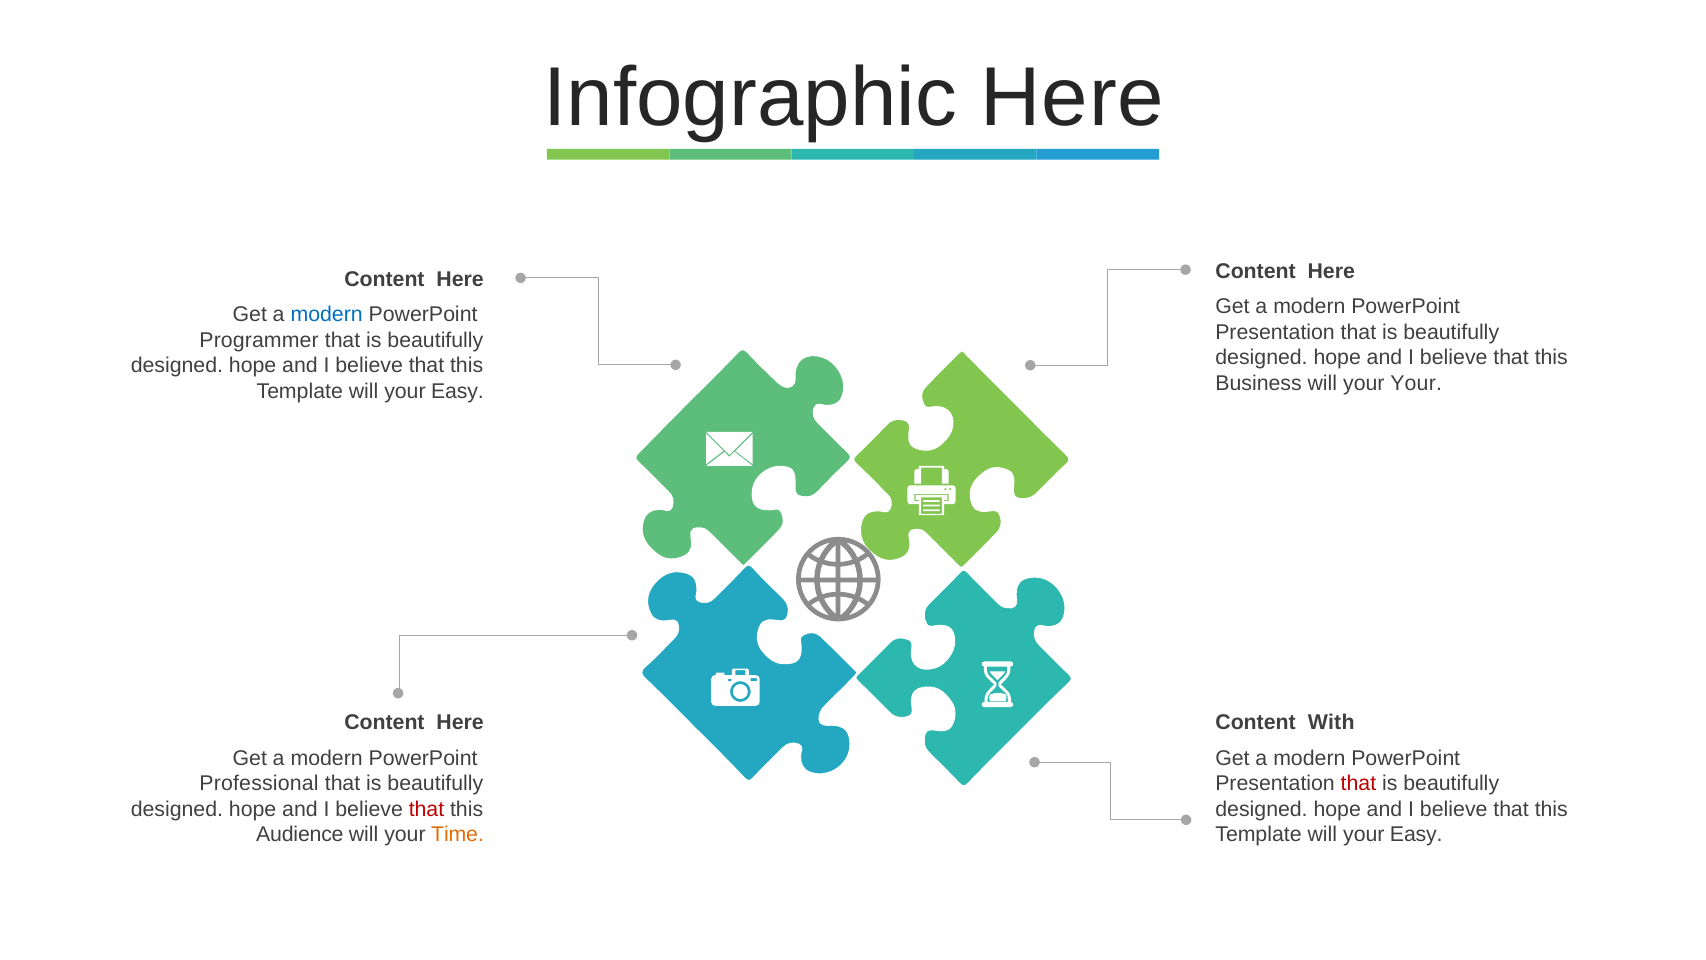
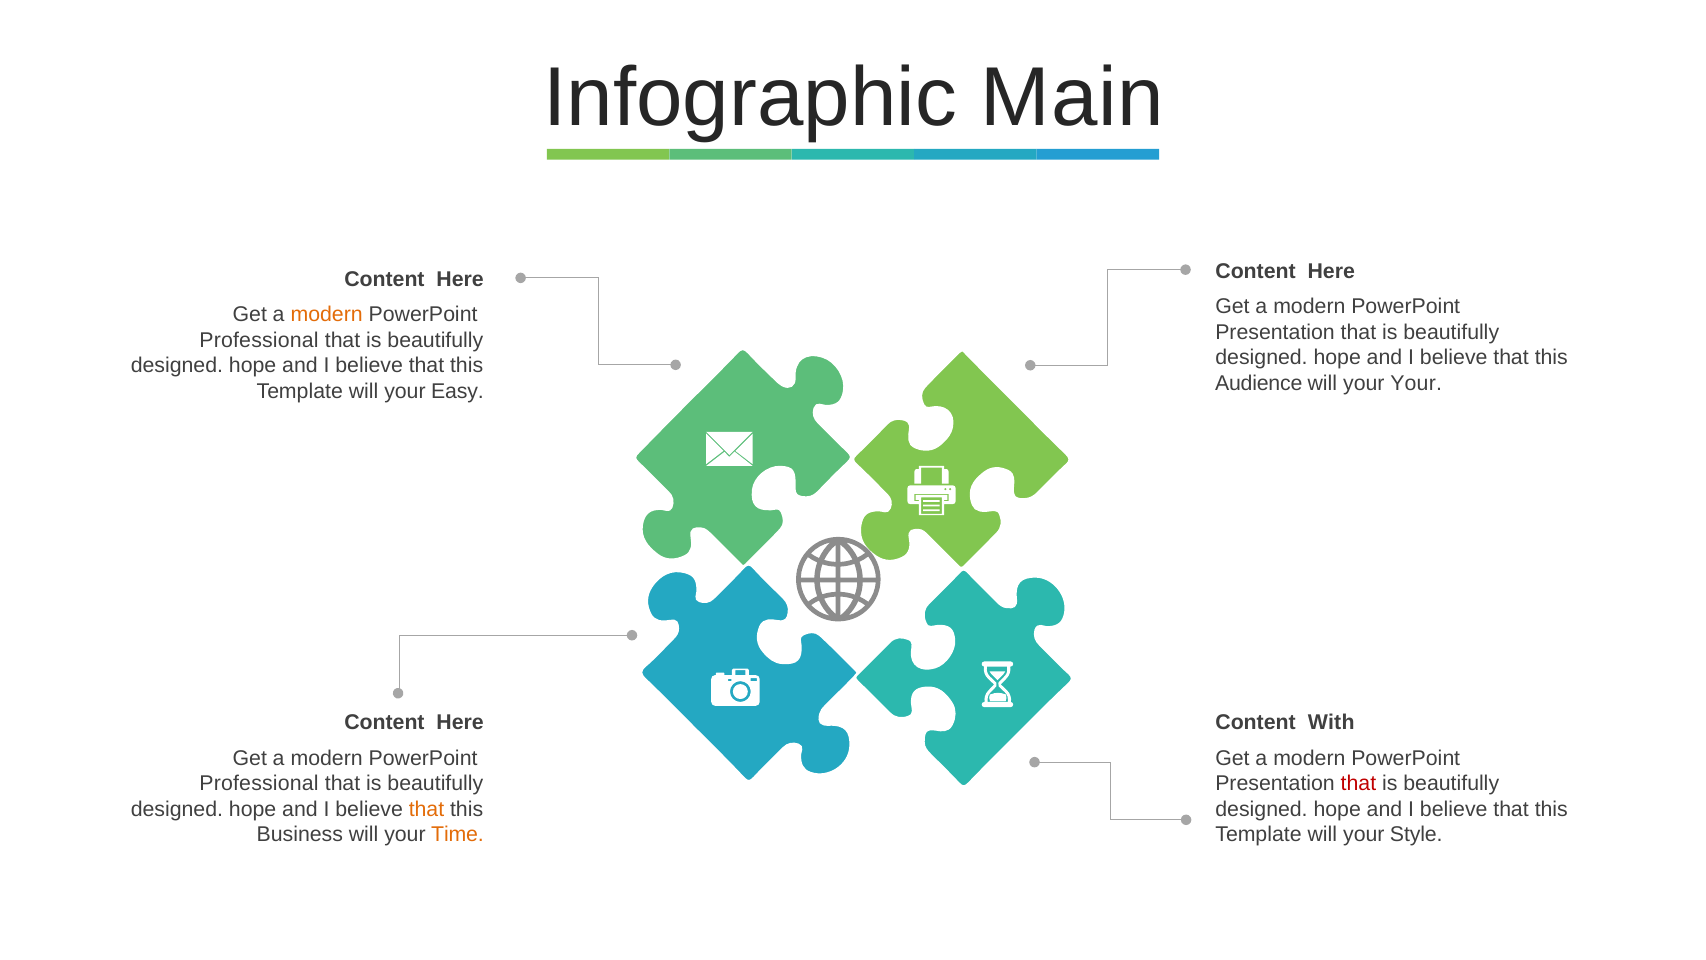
Infographic Here: Here -> Main (1072, 98)
modern colour: blue -> orange (327, 315)
Programmer: Programmer -> Professional (259, 340)
Business: Business -> Audience (1259, 383)
that colour: red -> orange (426, 809)
Audience: Audience -> Business (300, 835)
Easy: Easy -> Style (1416, 835)
